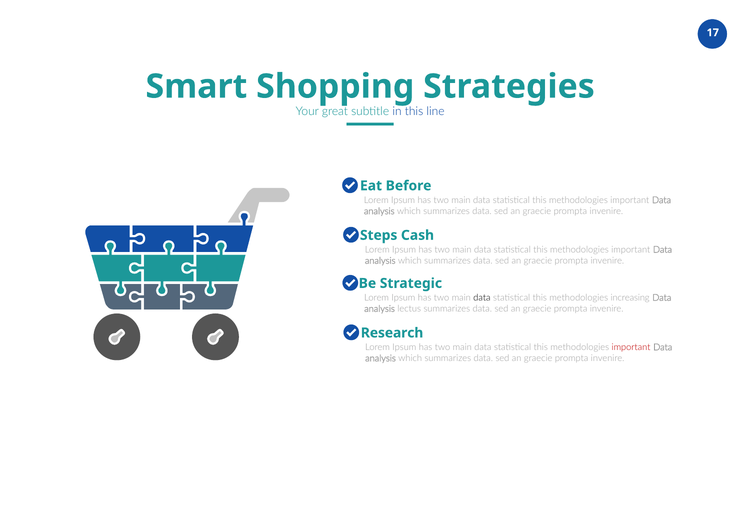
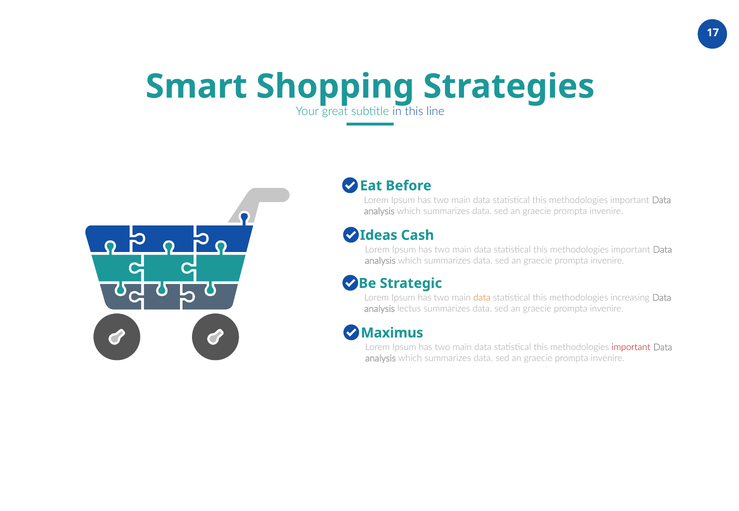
Steps: Steps -> Ideas (379, 236)
data colour: black -> orange (482, 298)
Research: Research -> Maximus (392, 333)
